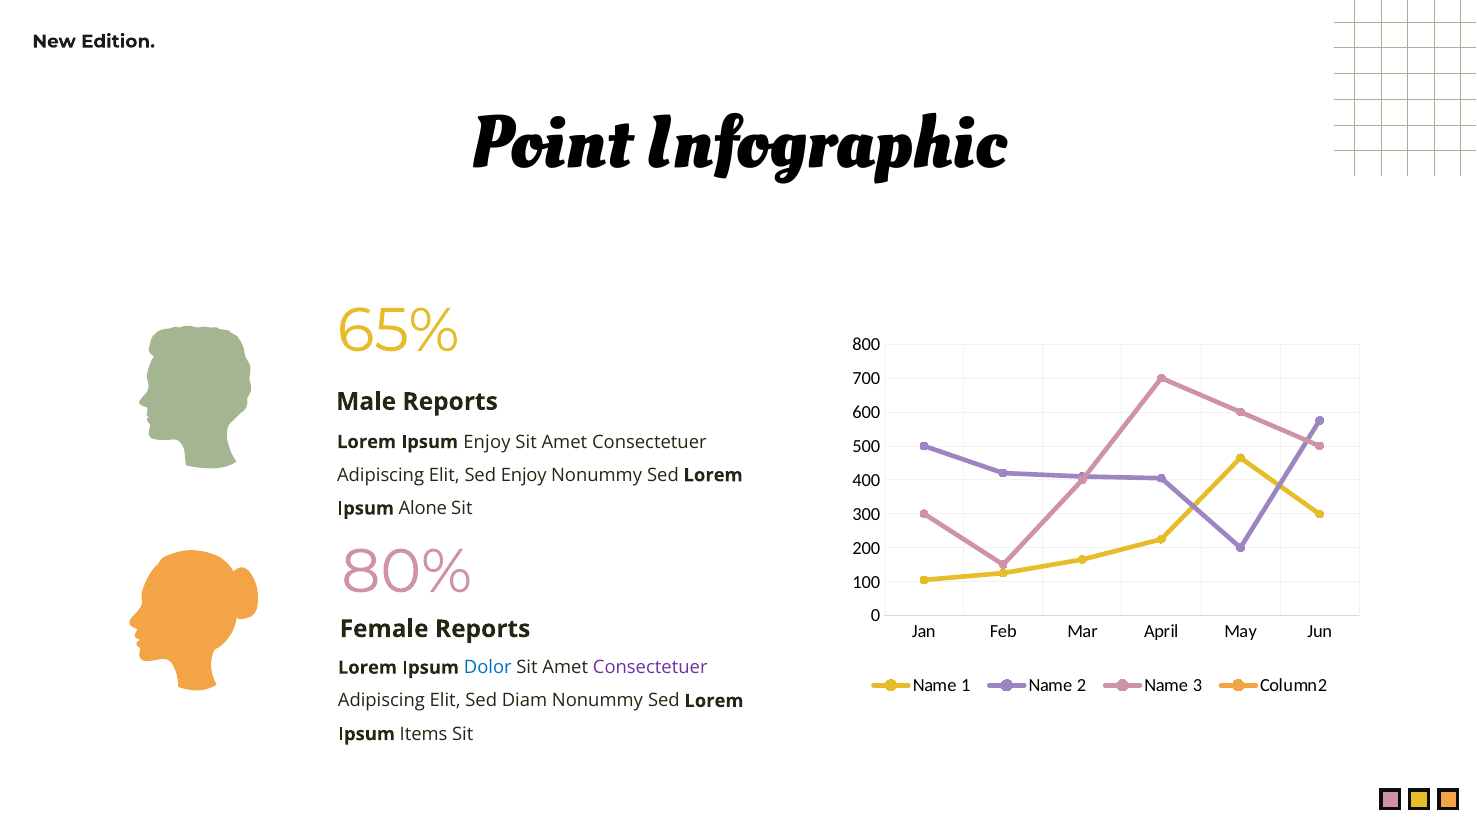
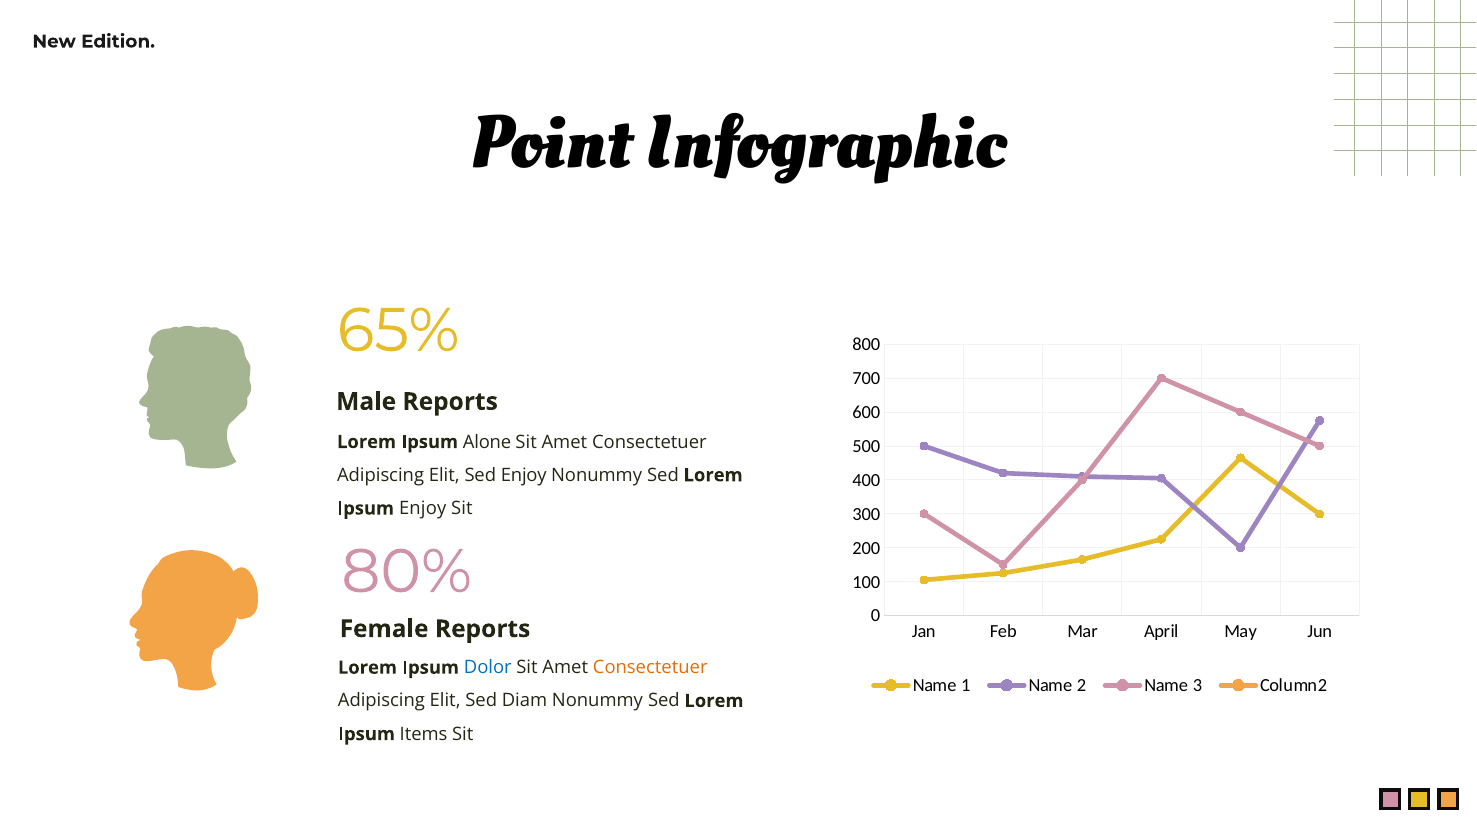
Ipsum Enjoy: Enjoy -> Alone (487, 442)
Ipsum Alone: Alone -> Enjoy (423, 508)
Consectetuer colour: purple -> orange (650, 667)
